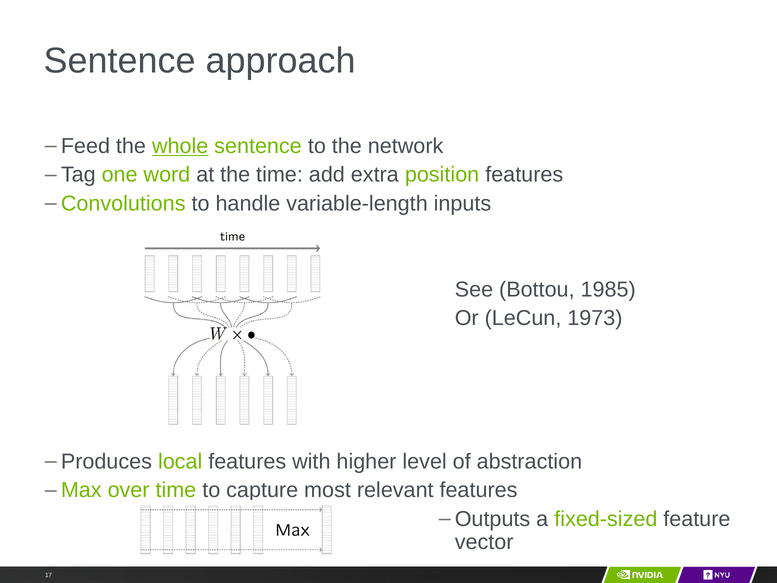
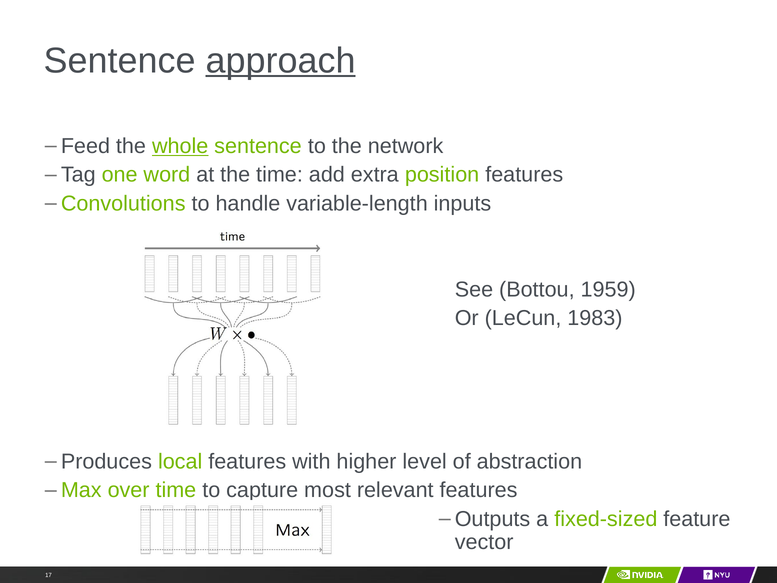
approach underline: none -> present (281, 61)
1985: 1985 -> 1959 (608, 289)
1973: 1973 -> 1983 (595, 318)
